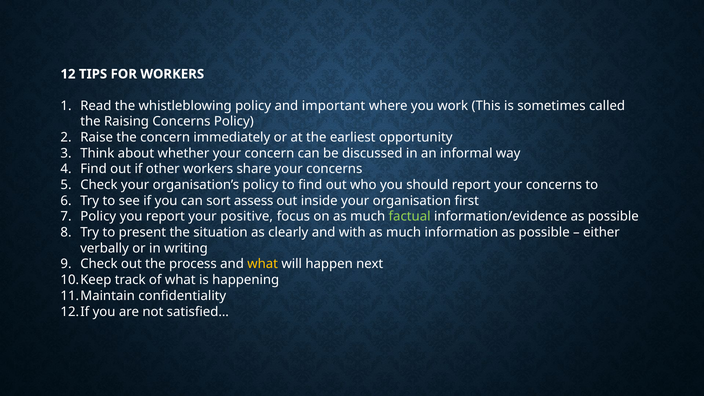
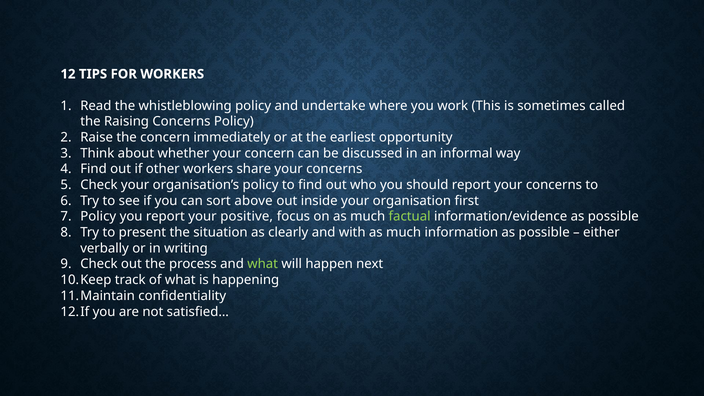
important: important -> undertake (334, 106)
assess: assess -> above (254, 201)
what colour: yellow -> light green (263, 264)
